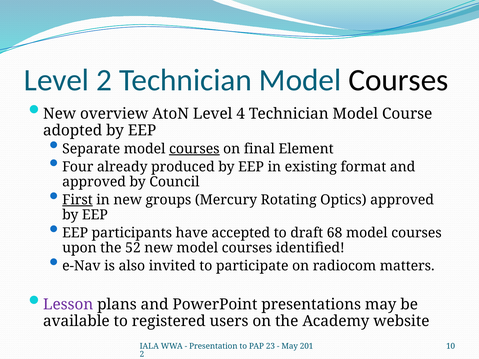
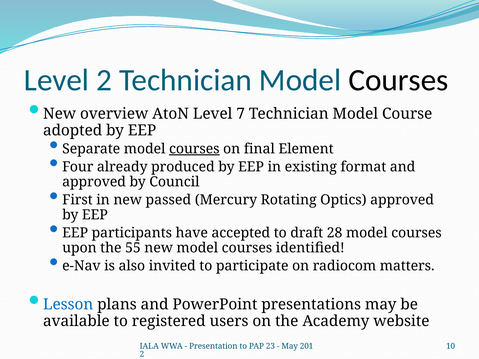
4: 4 -> 7 (241, 114)
First underline: present -> none (77, 200)
groups: groups -> passed (168, 200)
68: 68 -> 28 (335, 233)
52: 52 -> 55 (133, 248)
Lesson colour: purple -> blue (68, 305)
